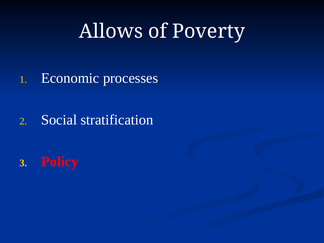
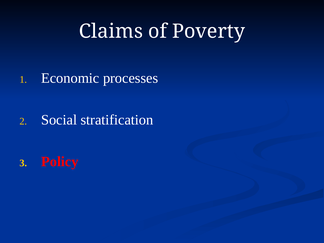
Allows: Allows -> Claims (111, 31)
